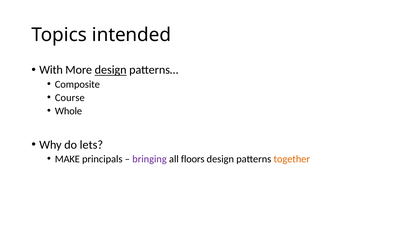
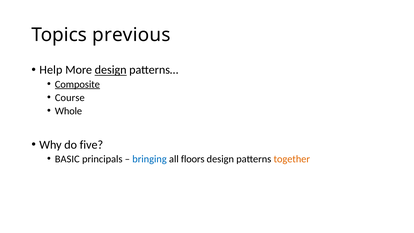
intended: intended -> previous (131, 35)
With: With -> Help (51, 70)
Composite underline: none -> present (77, 84)
lets: lets -> five (91, 145)
MAKE: MAKE -> BASIC (67, 159)
bringing colour: purple -> blue (150, 159)
